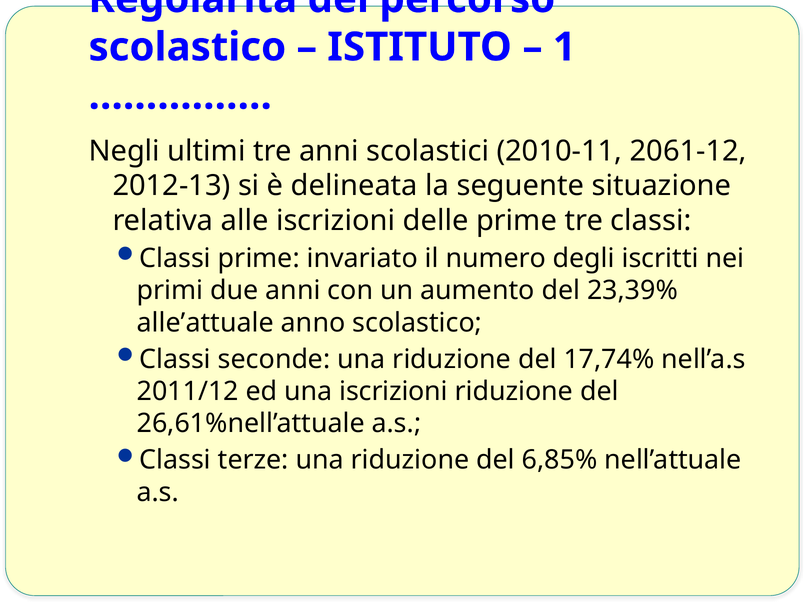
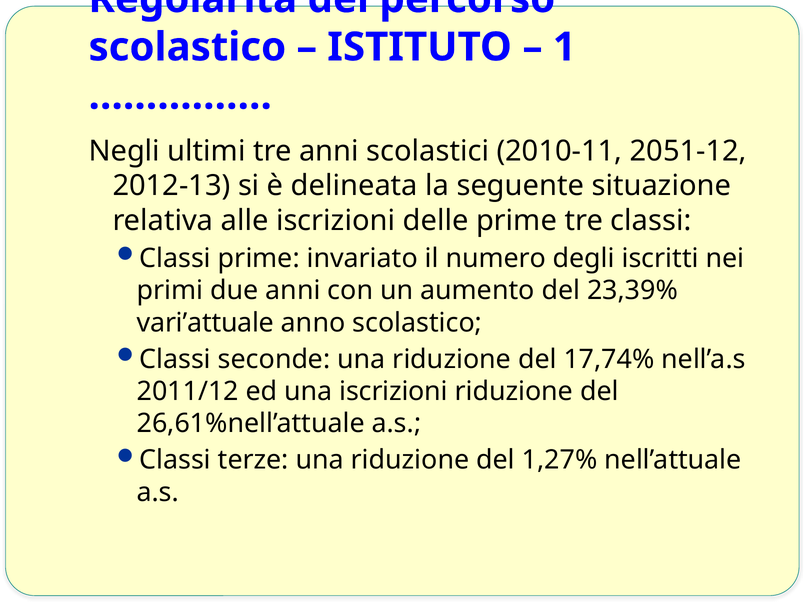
2061-12: 2061-12 -> 2051-12 (688, 151)
alle’attuale: alle’attuale -> vari’attuale (205, 323)
6,85%: 6,85% -> 1,27% (560, 460)
